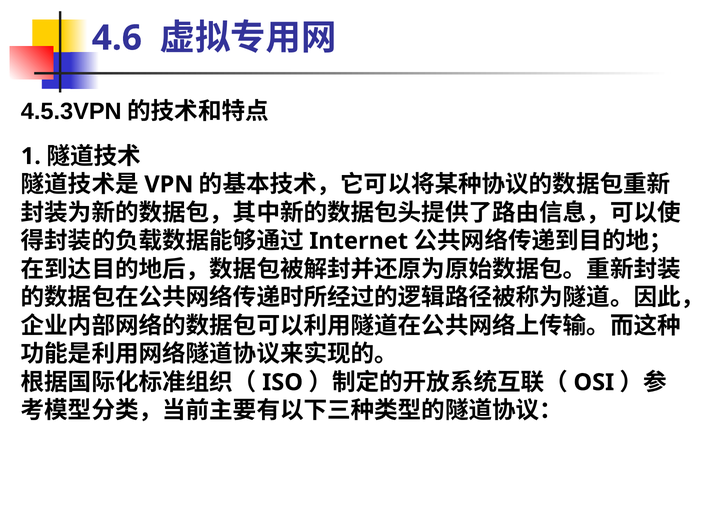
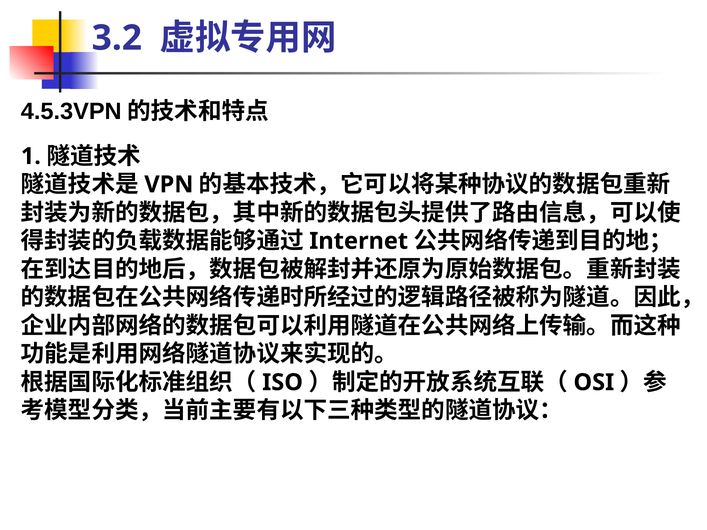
4.6: 4.6 -> 3.2 (117, 38)
